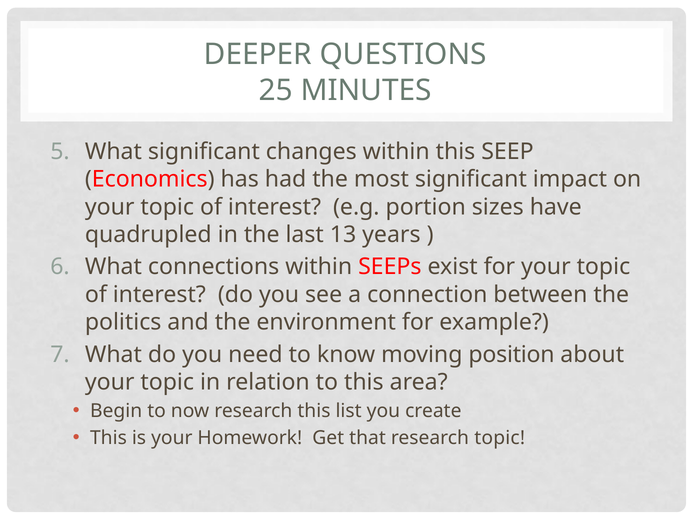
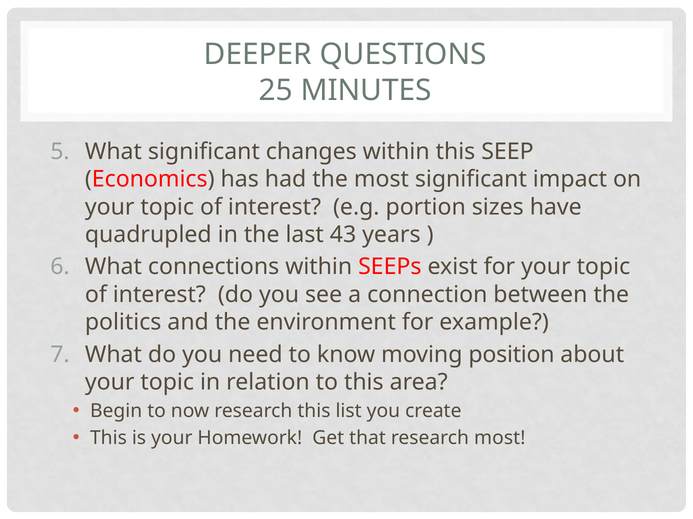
13: 13 -> 43 (343, 235)
research topic: topic -> most (500, 439)
